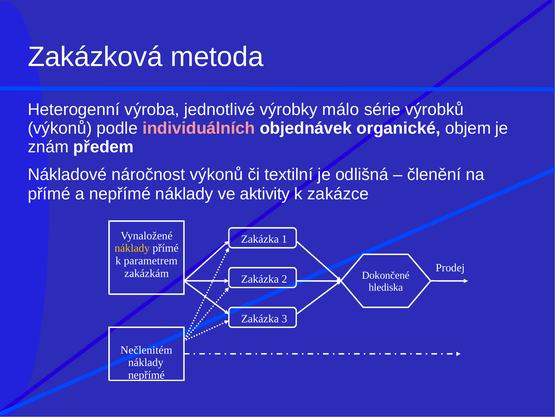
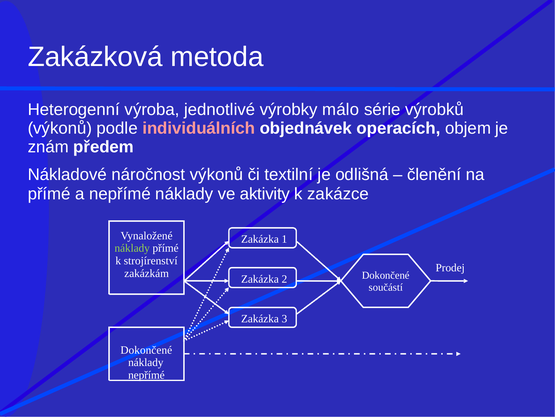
organické: organické -> operacích (399, 128)
náklady colour: yellow -> light green (132, 248)
parametrem: parametrem -> strojírenství (151, 260)
hlediska: hlediska -> součástí (386, 287)
Nečlenitém: Nečlenitém -> Dokončené (146, 349)
